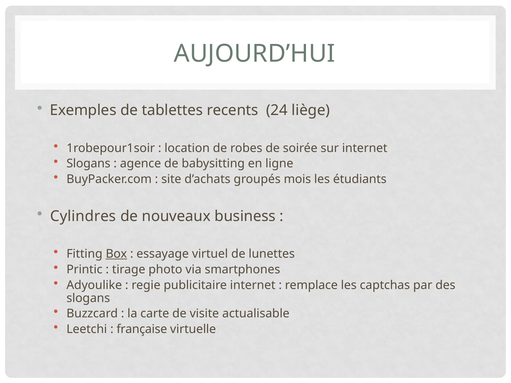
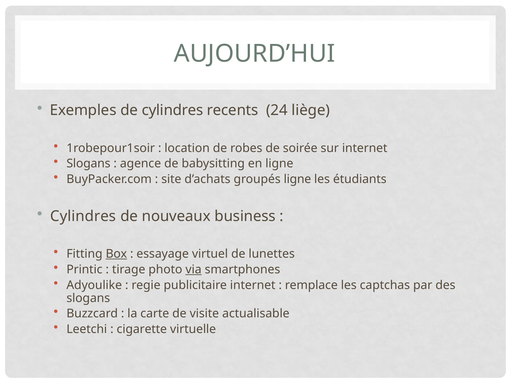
de tablettes: tablettes -> cylindres (173, 110)
groupés mois: mois -> ligne (297, 179)
via underline: none -> present (194, 270)
française: française -> cigarette (142, 329)
